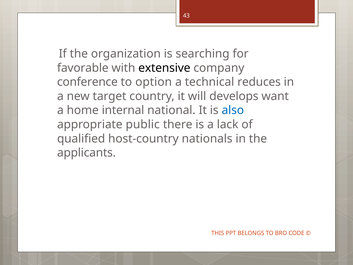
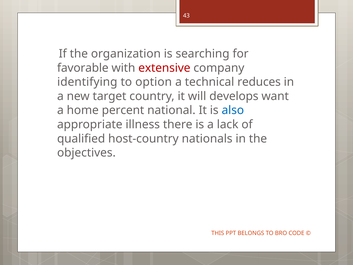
extensive colour: black -> red (164, 68)
conference: conference -> identifying (87, 82)
internal: internal -> percent (123, 110)
public: public -> illness (143, 124)
applicants: applicants -> objectives (86, 153)
